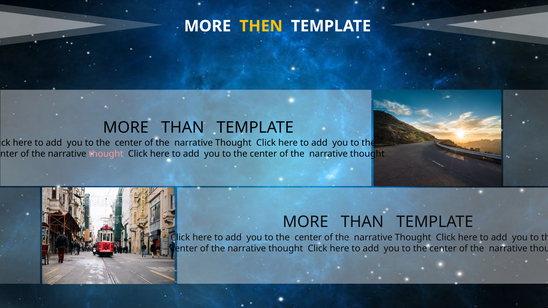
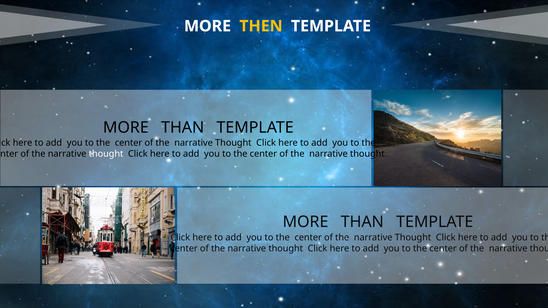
thought colour: pink -> white (106, 154)
